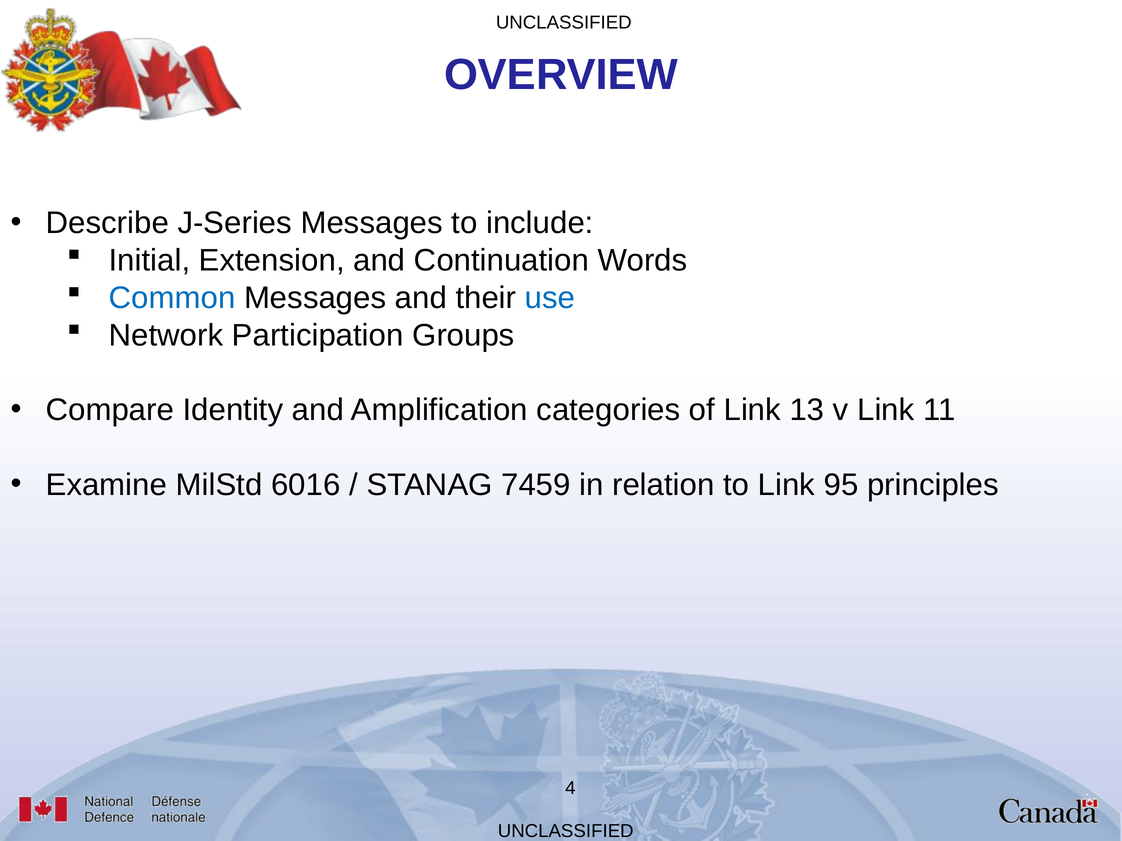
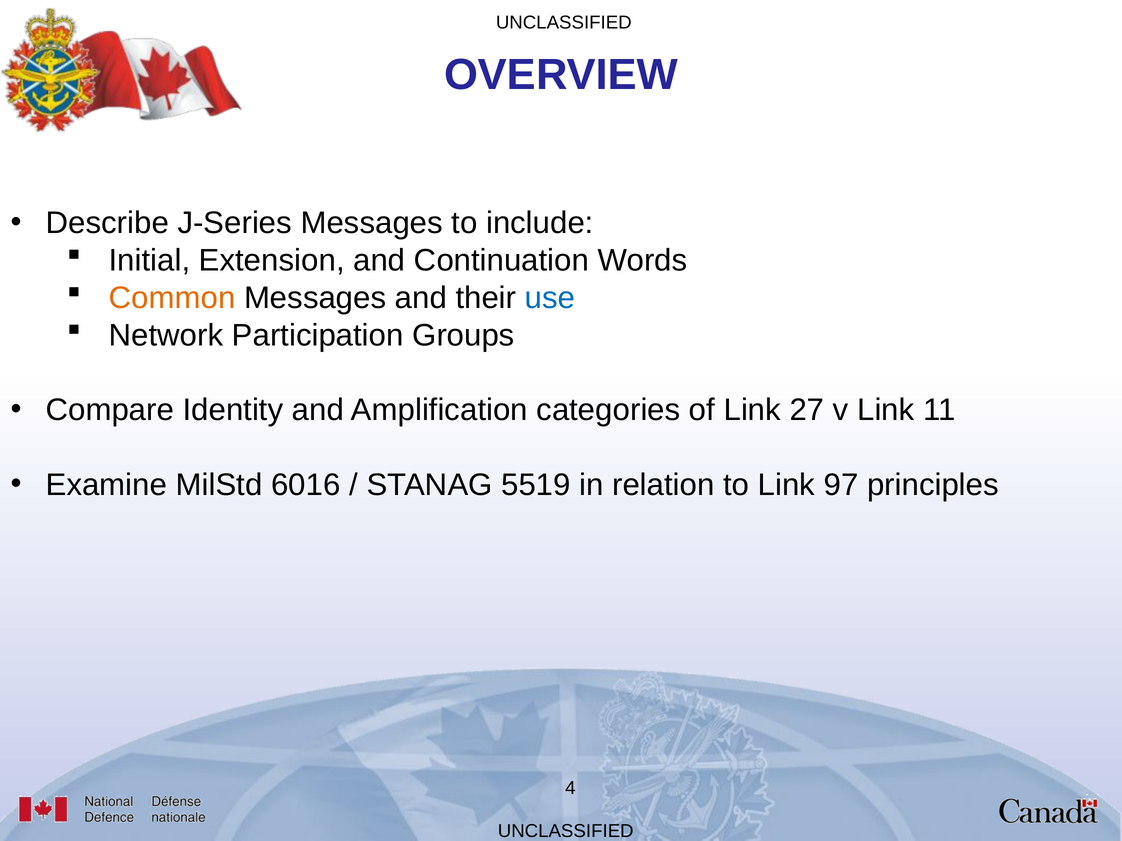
Common colour: blue -> orange (172, 298)
13: 13 -> 27 (807, 410)
7459: 7459 -> 5519 (536, 485)
95: 95 -> 97 (841, 485)
